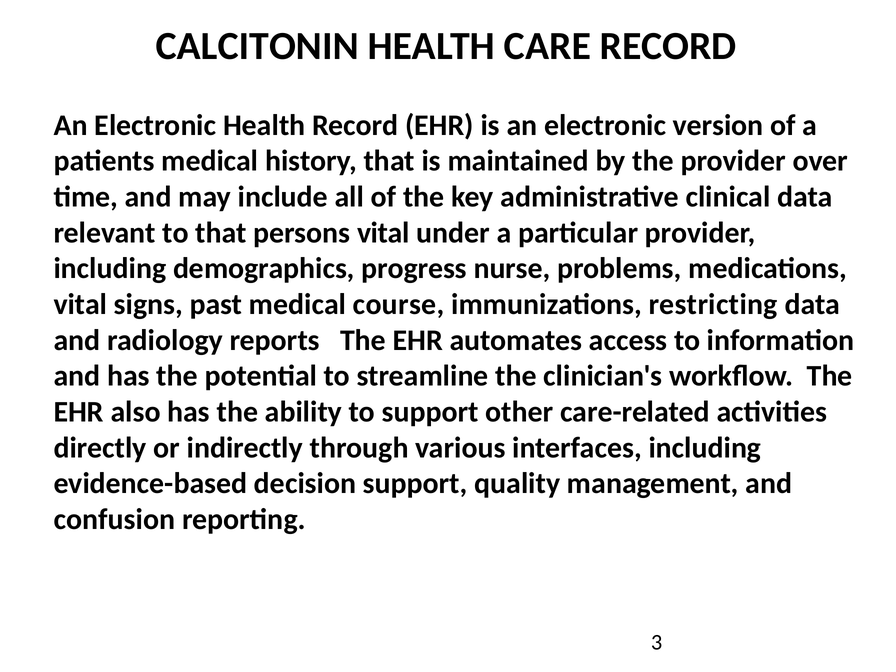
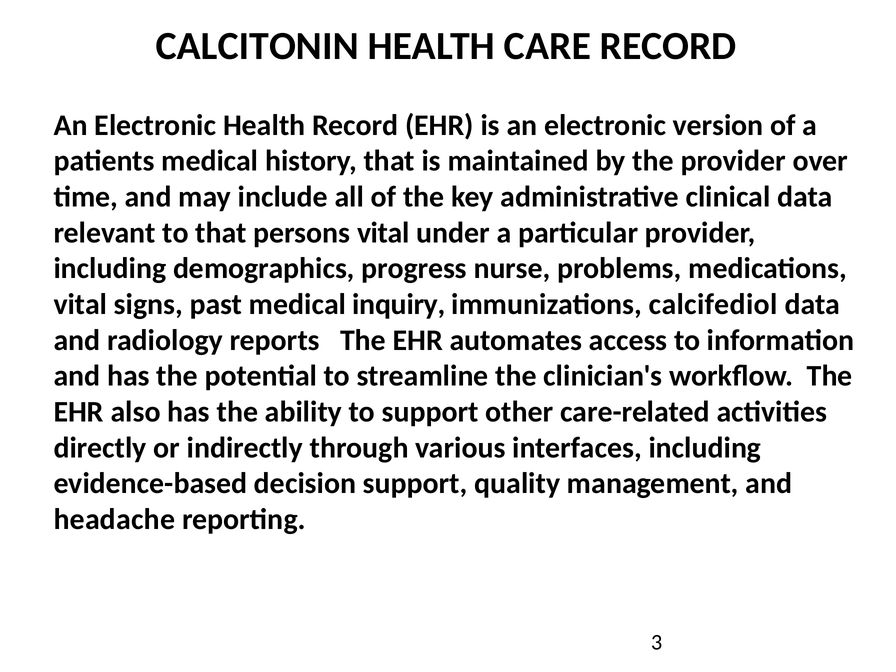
course: course -> inquiry (399, 304)
restricting: restricting -> calcifediol (713, 304)
confusion: confusion -> headache (114, 519)
